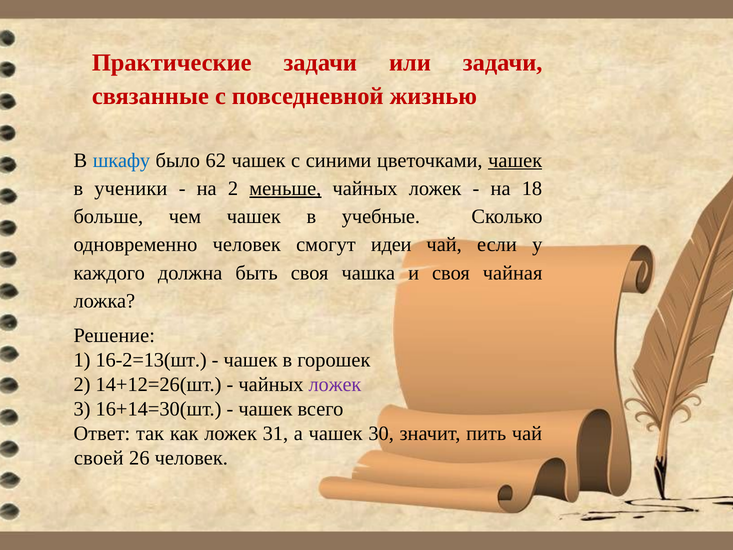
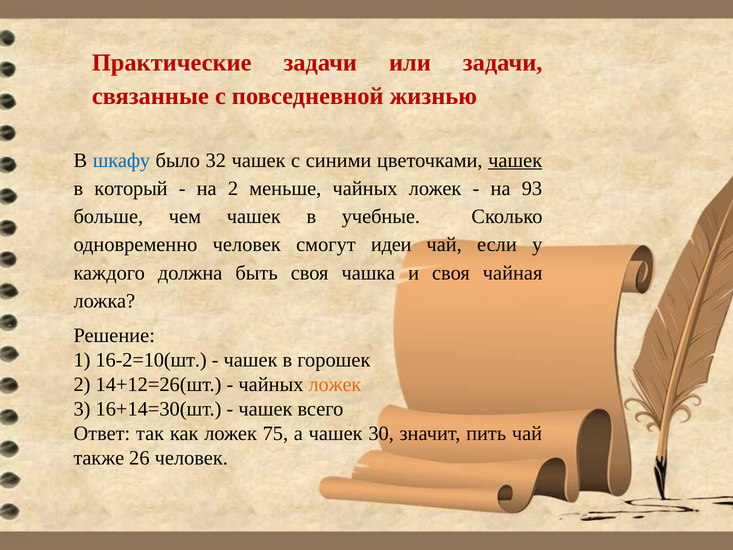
62: 62 -> 32 (216, 160)
ученики: ученики -> который (131, 188)
меньше underline: present -> none (285, 188)
18: 18 -> 93 (532, 188)
16-2=13(шт: 16-2=13(шт -> 16-2=10(шт (151, 360)
ложек colour: purple -> orange (335, 384)
31: 31 -> 75 (275, 433)
своей: своей -> также (99, 458)
